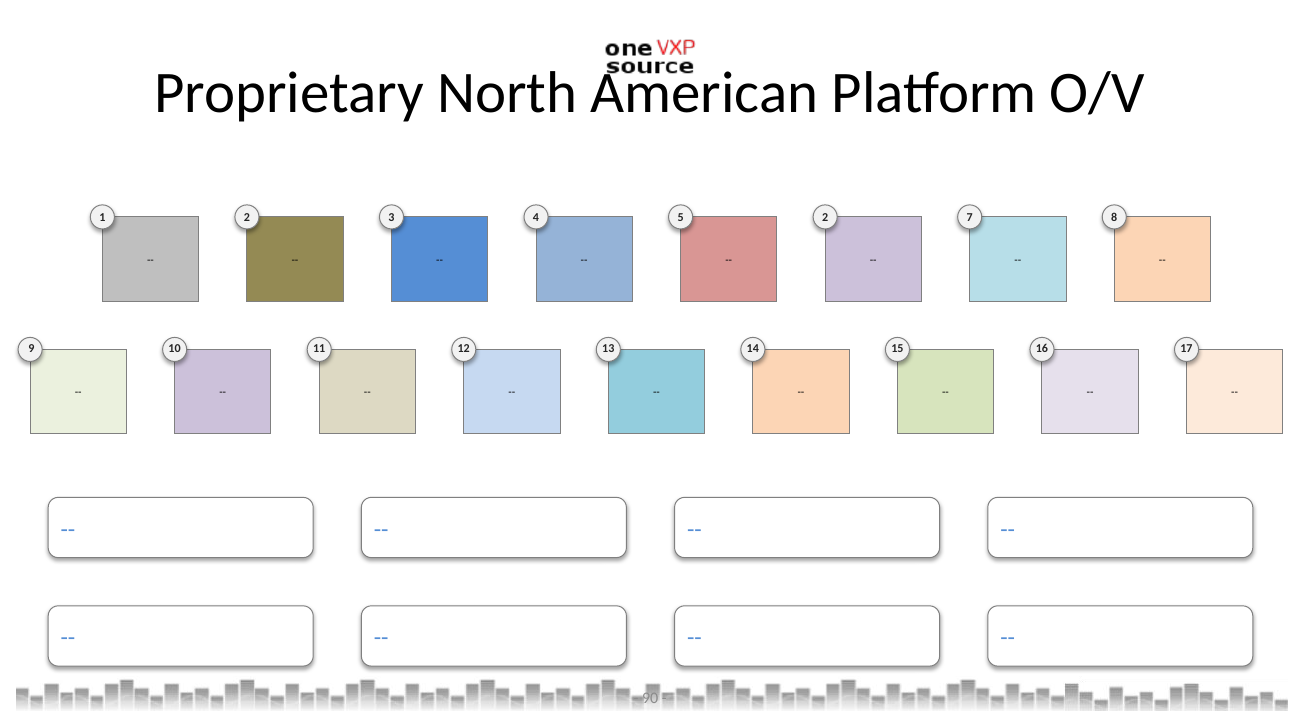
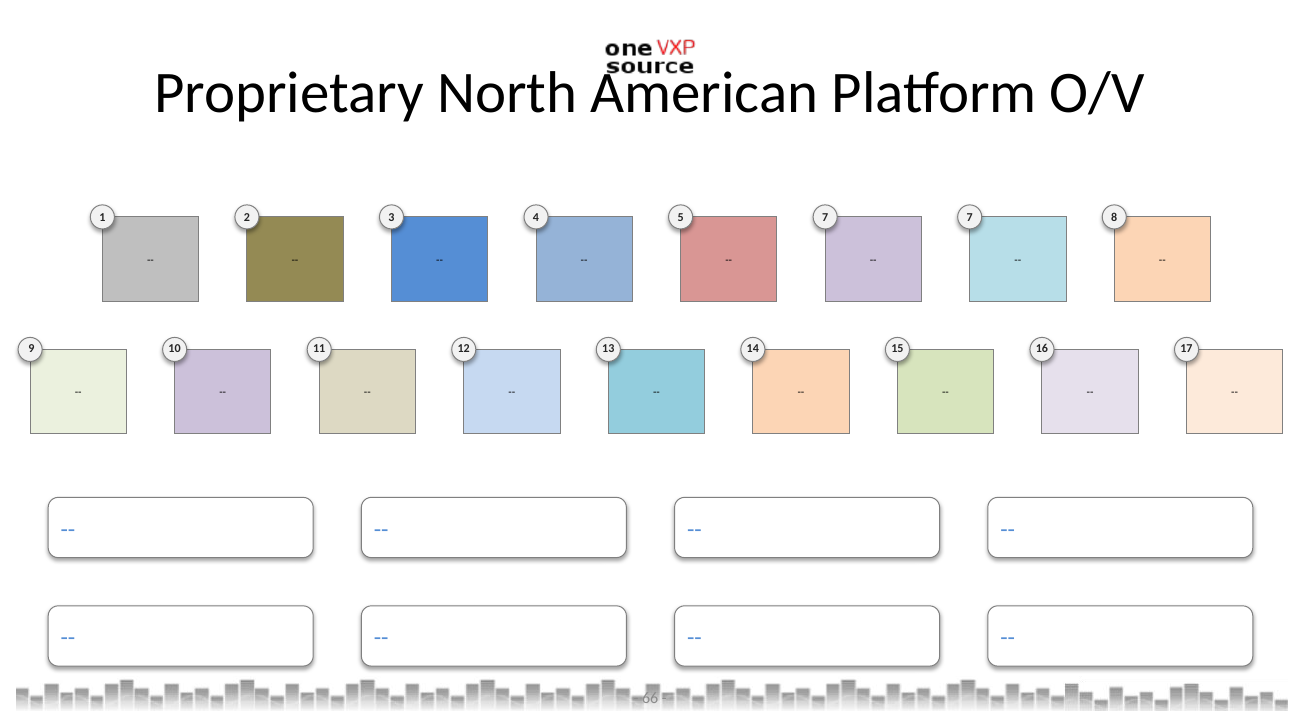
5 2: 2 -> 7 (825, 218)
90: 90 -> 66 (650, 698)
